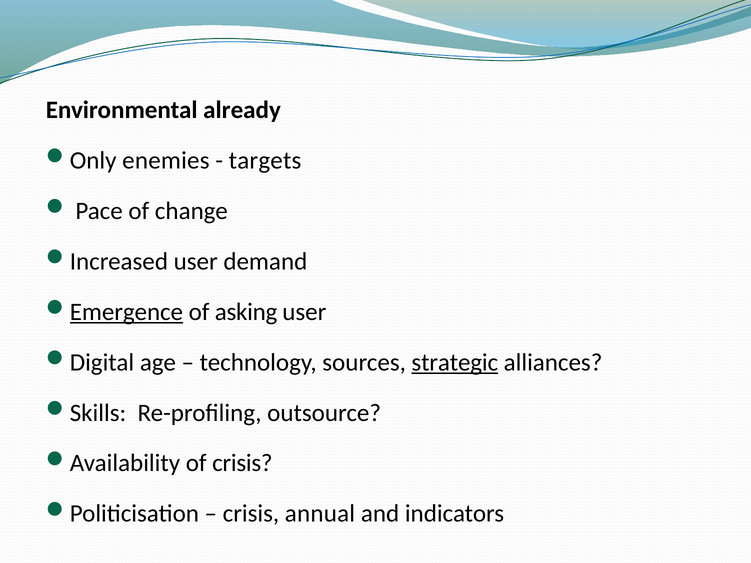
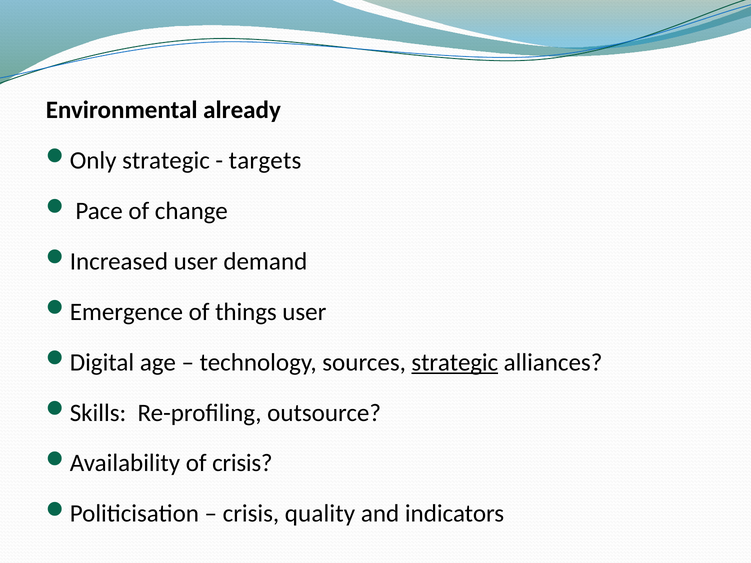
Only enemies: enemies -> strategic (166, 161)
Emergence underline: present -> none (126, 312)
asking: asking -> things (246, 312)
annual: annual -> quality (320, 514)
